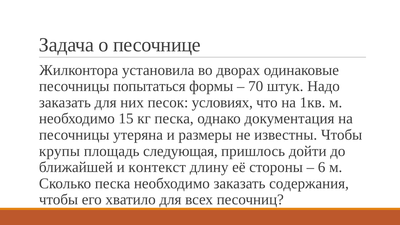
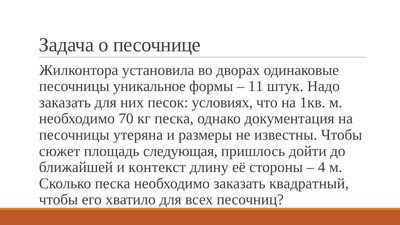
попытаться: попытаться -> уникальное (149, 86)
70: 70 -> 11 (256, 86)
15: 15 -> 70 (126, 119)
крупы: крупы -> сюжет (60, 151)
6: 6 -> 4 (322, 167)
содержания: содержания -> квадратный (309, 183)
